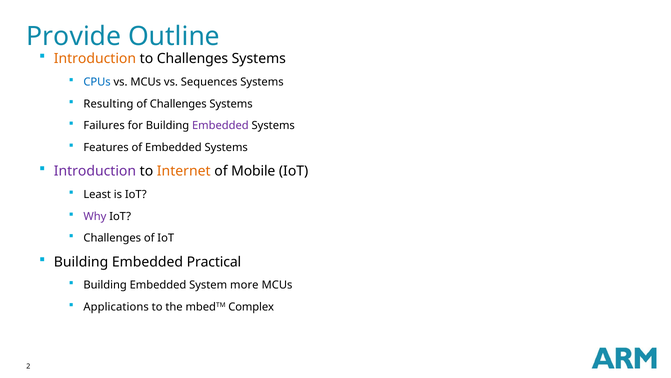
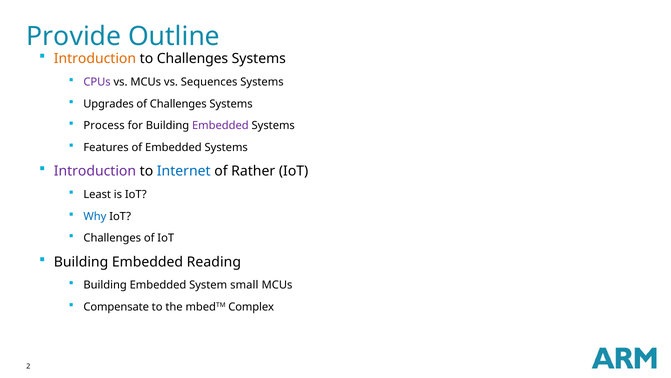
CPUs colour: blue -> purple (97, 82)
Resulting: Resulting -> Upgrades (109, 104)
Failures: Failures -> Process (104, 126)
Internet colour: orange -> blue (184, 171)
Mobile: Mobile -> Rather (253, 171)
Why colour: purple -> blue (95, 216)
Practical: Practical -> Reading (214, 262)
more: more -> small (244, 285)
Applications: Applications -> Compensate (116, 307)
